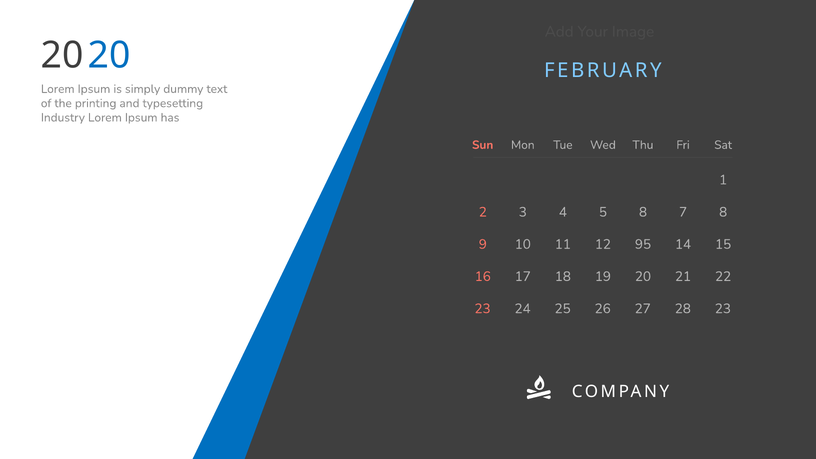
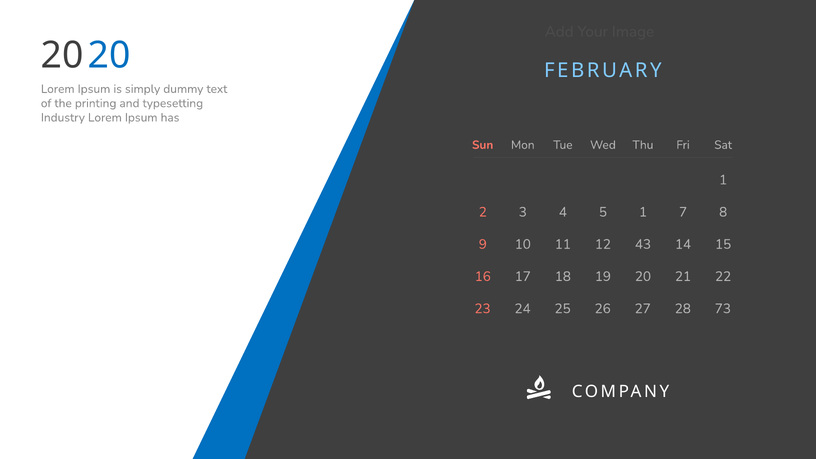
5 8: 8 -> 1 (643, 212)
95: 95 -> 43 (643, 244)
28 23: 23 -> 73 (723, 309)
